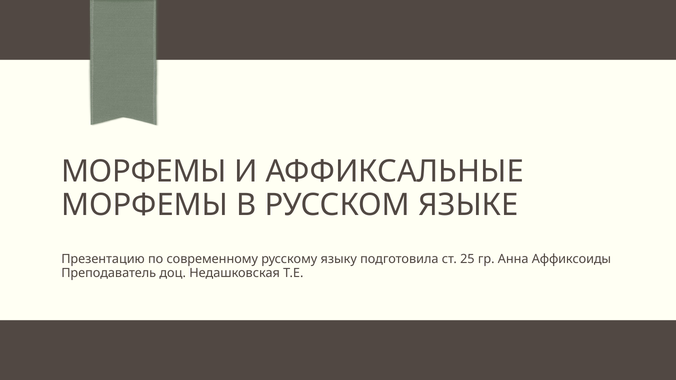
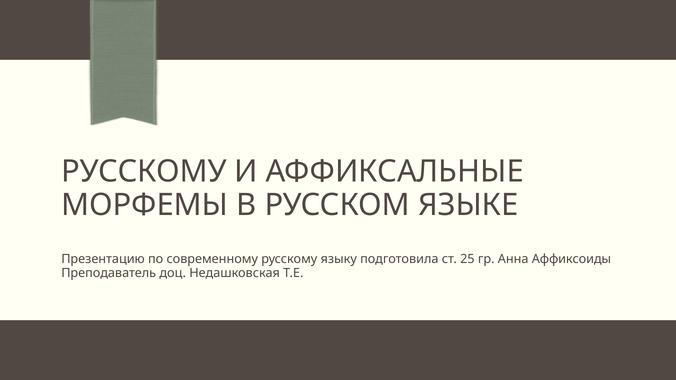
МОРФЕМЫ: МОРФЕМЫ -> РУССКОМУ (144, 172)
